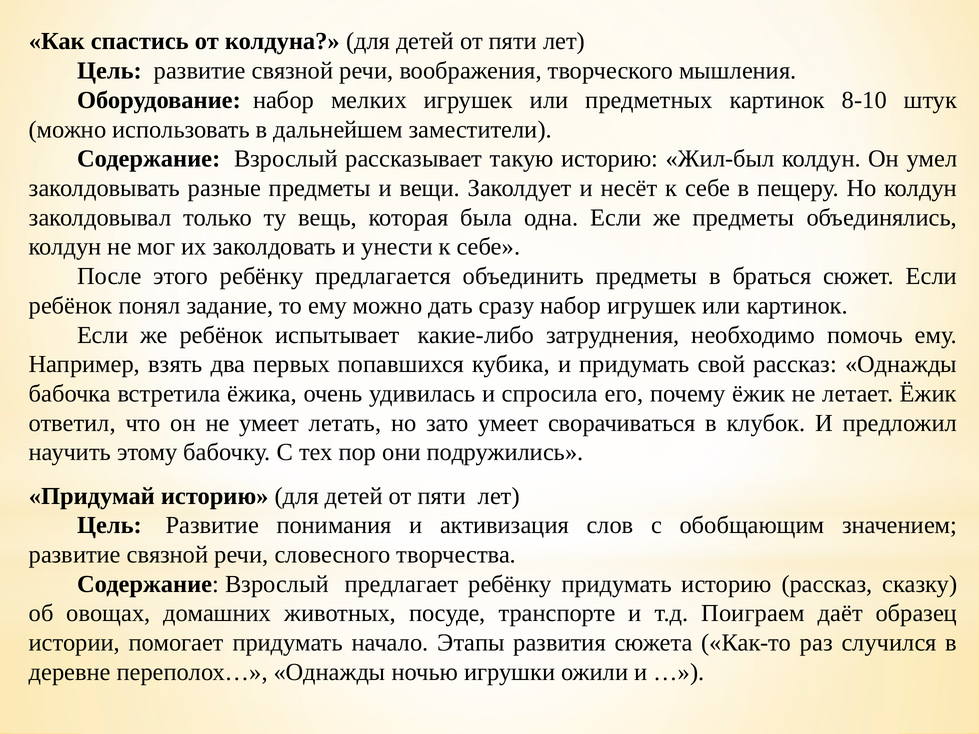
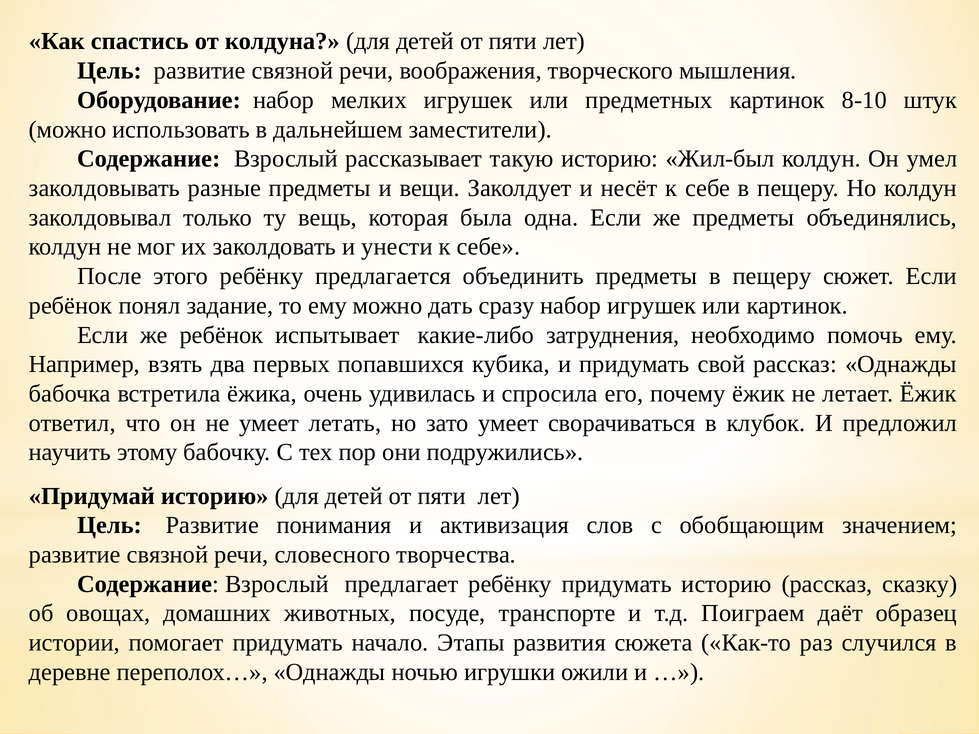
предметы в браться: браться -> пещеру (772, 276)
